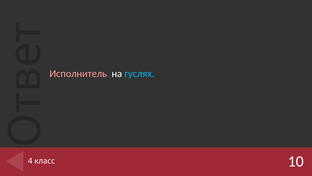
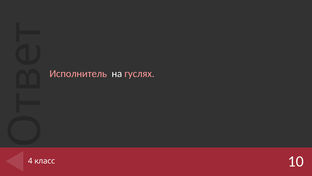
гуслях colour: light blue -> pink (139, 74)
